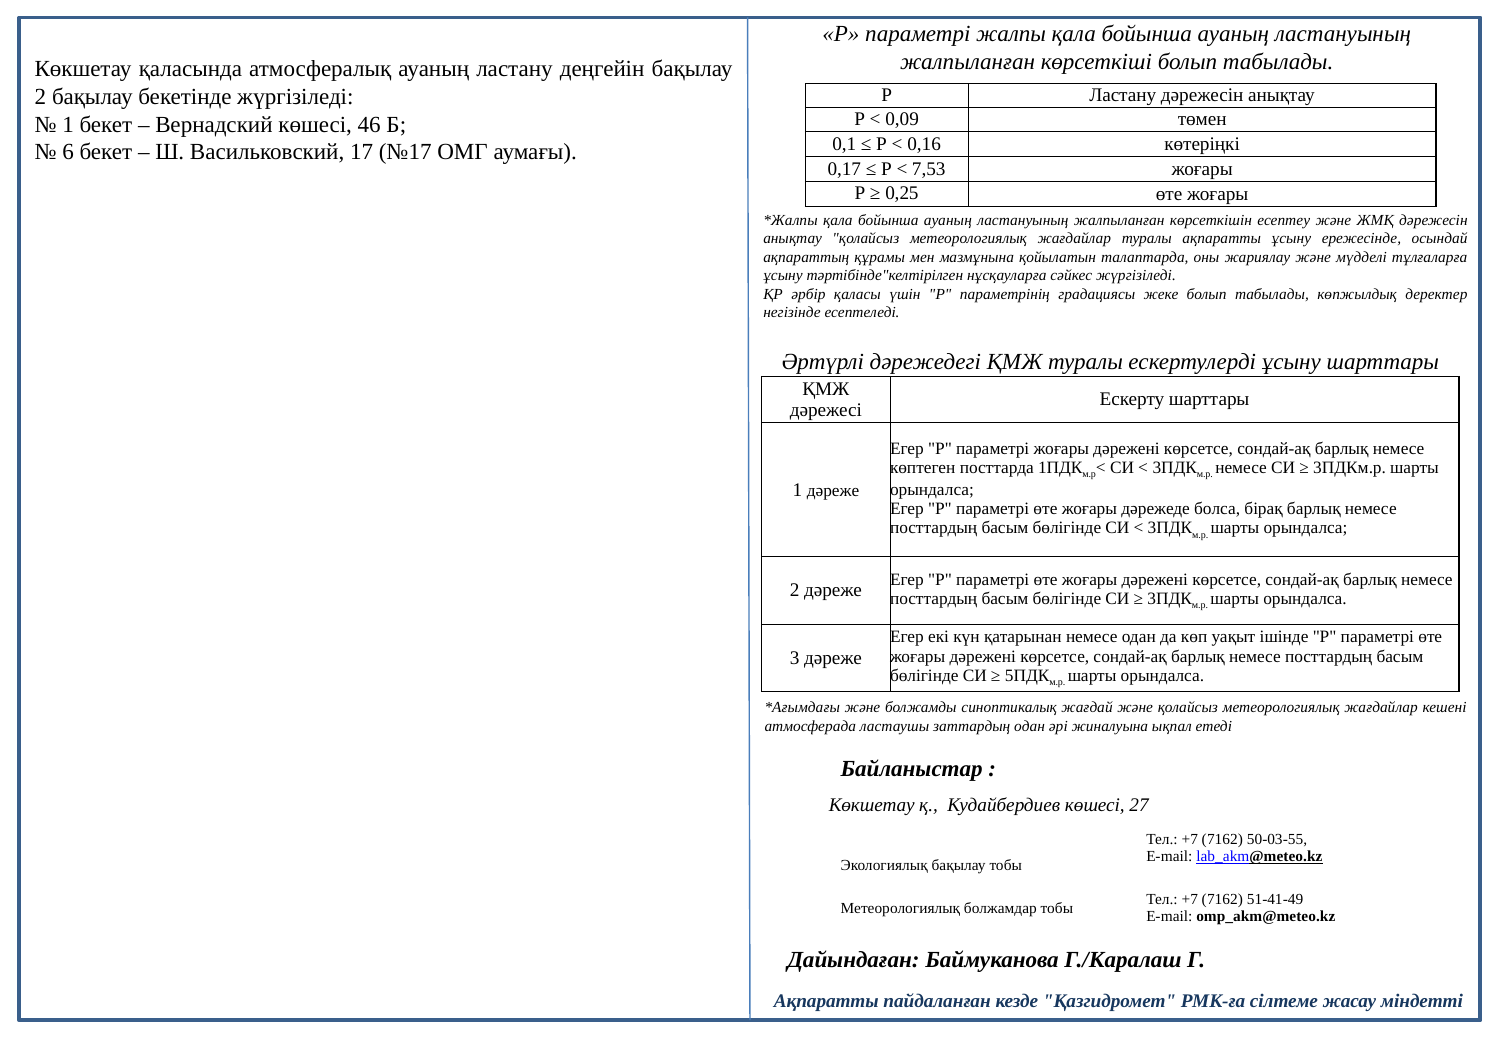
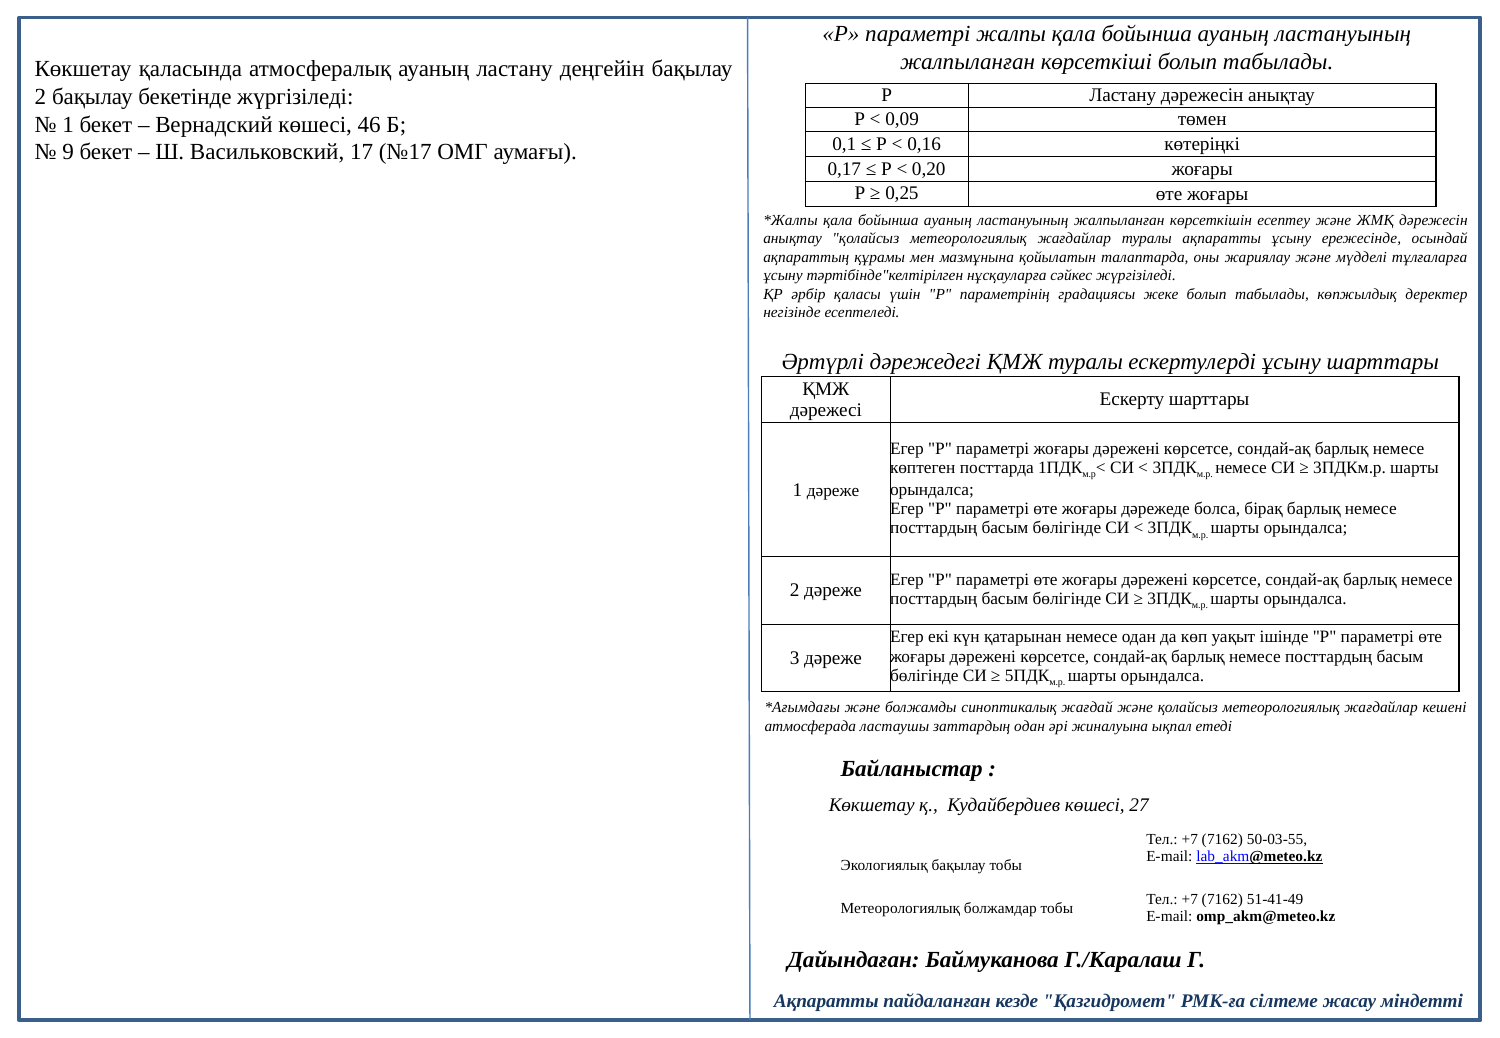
6: 6 -> 9 (68, 152)
7,53: 7,53 -> 0,20 (929, 169)
